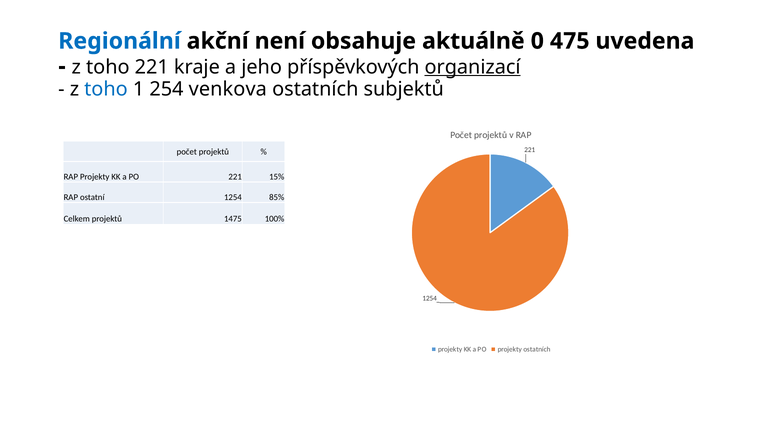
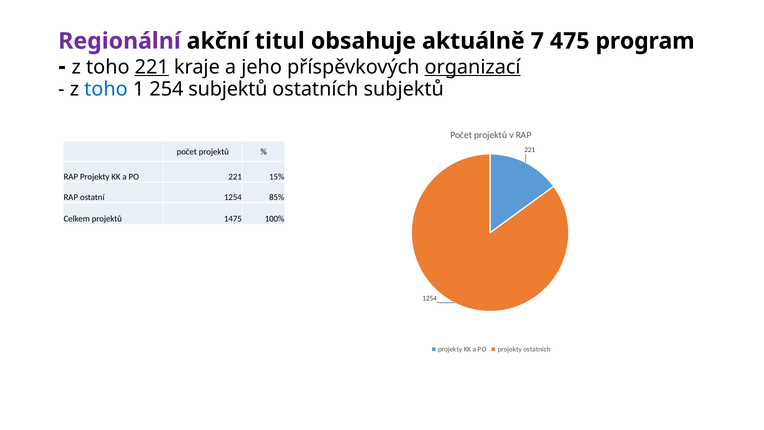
Regionální colour: blue -> purple (119, 41)
není: není -> titul (280, 41)
0: 0 -> 7 (537, 41)
uvedena: uvedena -> program (645, 41)
221 underline: none -> present (152, 67)
254 venkova: venkova -> subjektů (228, 89)
